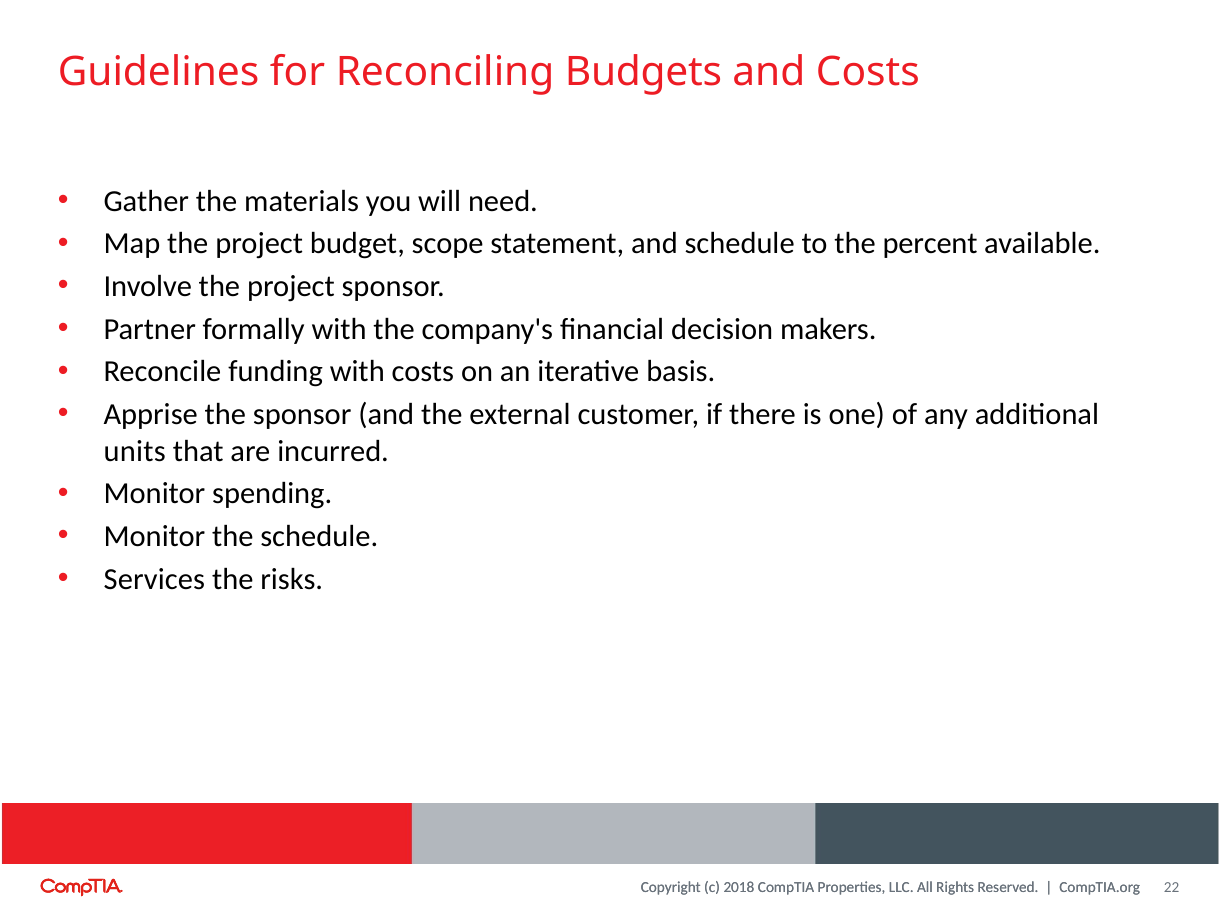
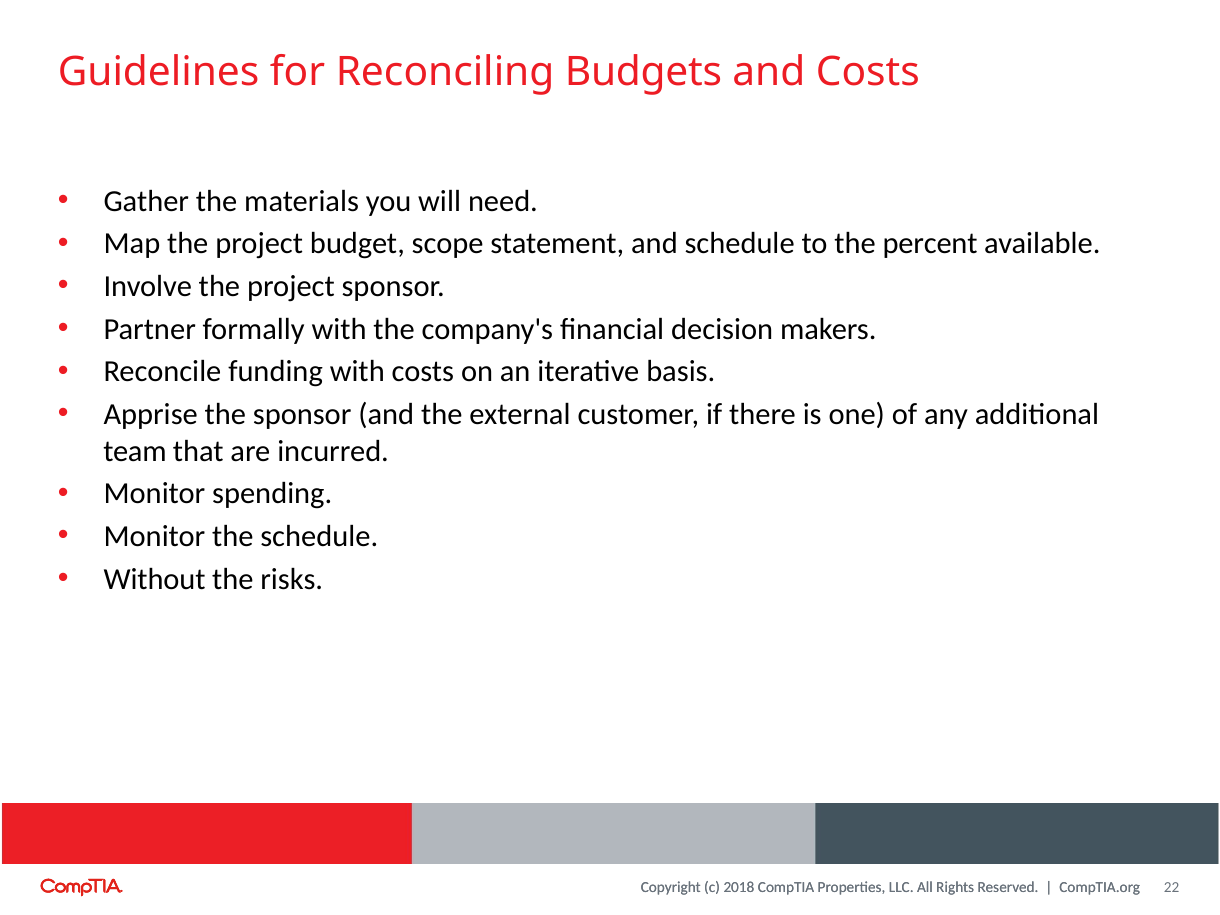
units: units -> team (135, 451)
Services: Services -> Without (155, 579)
